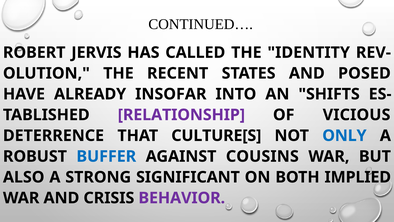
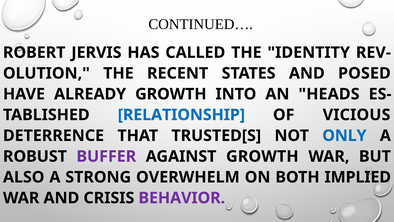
ALREADY INSOFAR: INSOFAR -> GROWTH (171, 94)
SHIFTS: SHIFTS -> HEADS (329, 94)
RELATIONSHIP colour: purple -> blue (181, 115)
CULTURE[S: CULTURE[S -> TRUSTED[S (216, 135)
BUFFER colour: blue -> purple (106, 156)
AGAINST COUSINS: COUSINS -> GROWTH (262, 156)
SIGNIFICANT: SIGNIFICANT -> OVERWHELM (188, 177)
